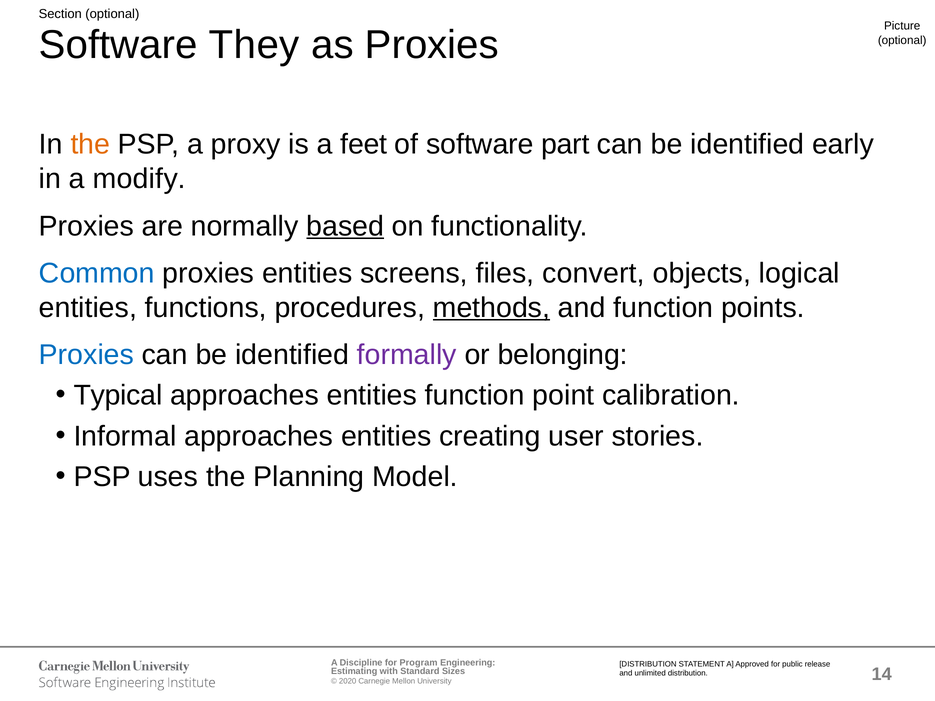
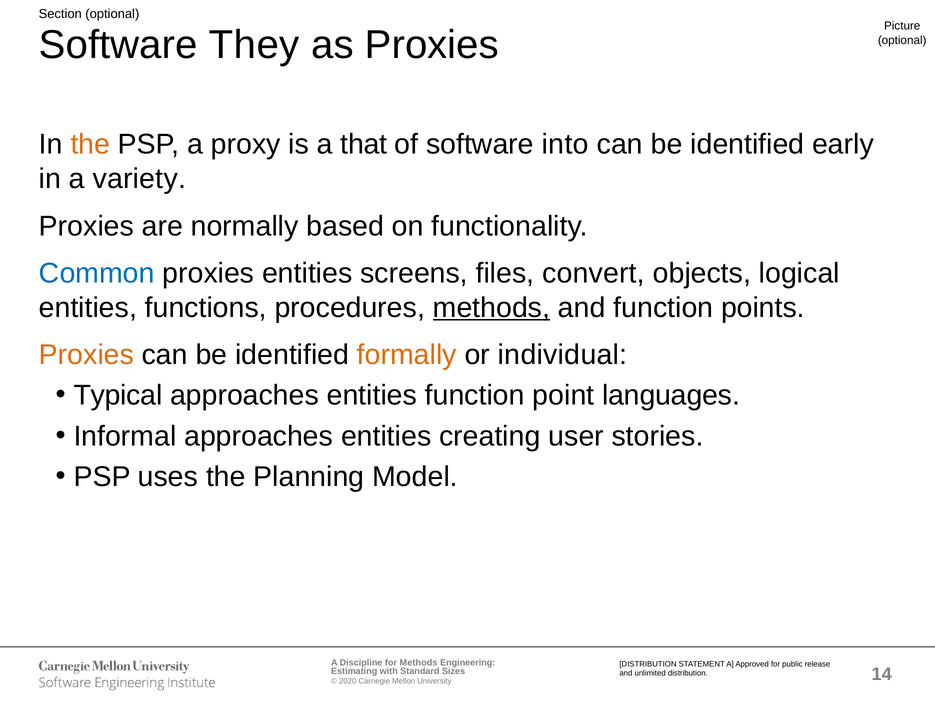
feet: feet -> that (364, 145)
part: part -> into (565, 145)
modify: modify -> variety (139, 179)
based underline: present -> none (345, 226)
Proxies colour: blue -> orange (86, 355)
formally colour: purple -> orange (407, 355)
belonging: belonging -> individual (563, 355)
calibration: calibration -> languages (671, 396)
Program: Program -> Methods (419, 663)
